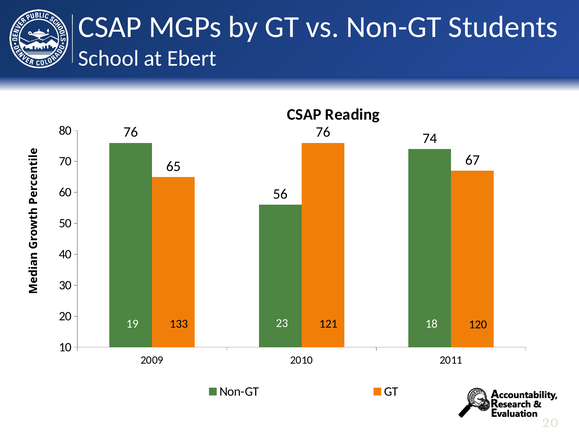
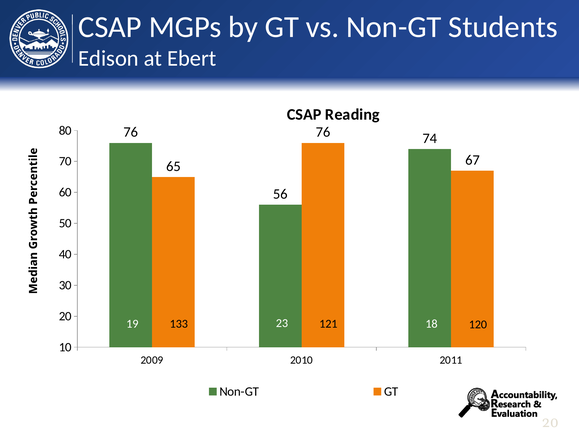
School: School -> Edison (108, 58)
